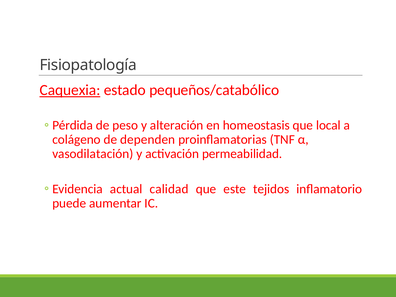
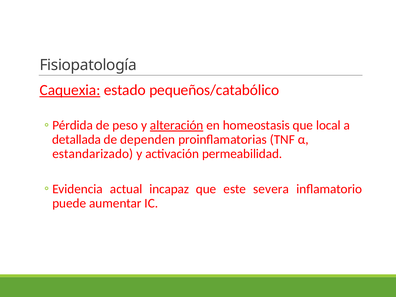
alteración underline: none -> present (177, 125)
colágeno: colágeno -> detallada (77, 140)
vasodilatación: vasodilatación -> estandarizado (93, 154)
calidad: calidad -> incapaz (169, 189)
tejidos: tejidos -> severa (271, 189)
